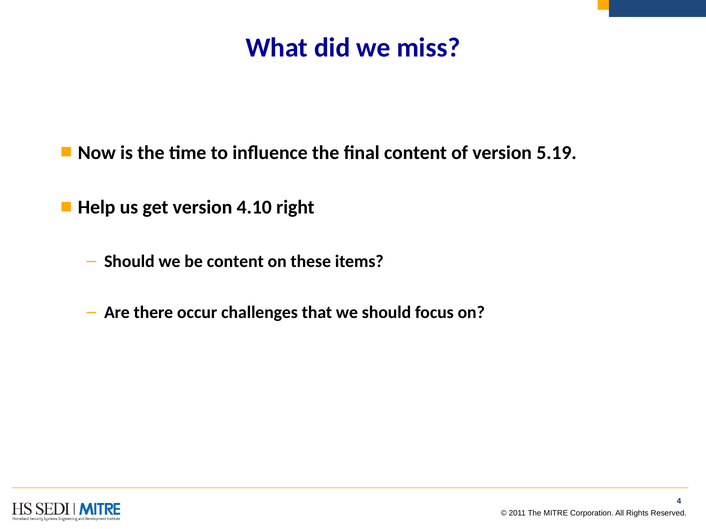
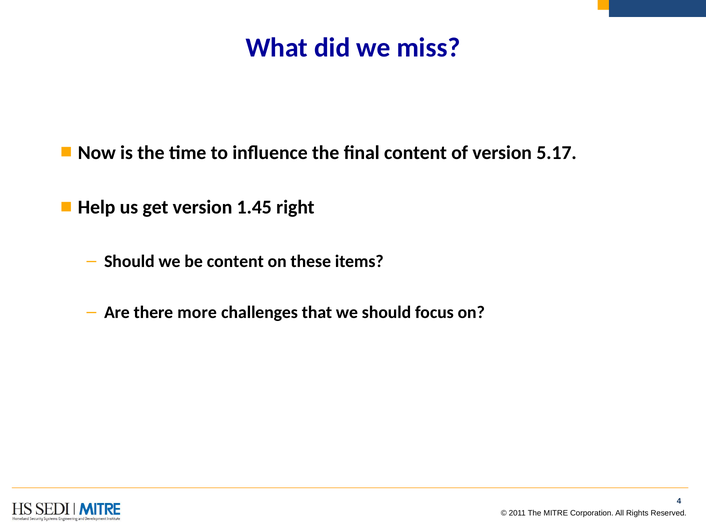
5.19: 5.19 -> 5.17 (557, 153)
4.10: 4.10 -> 1.45 (254, 208)
occur: occur -> more (197, 313)
